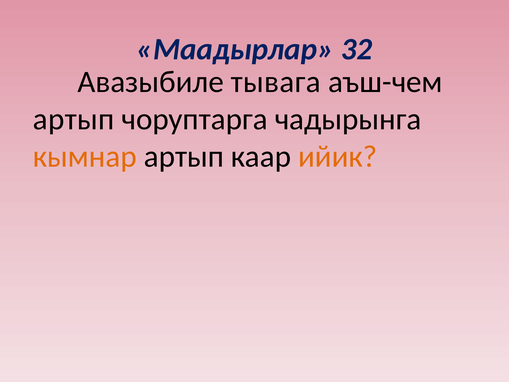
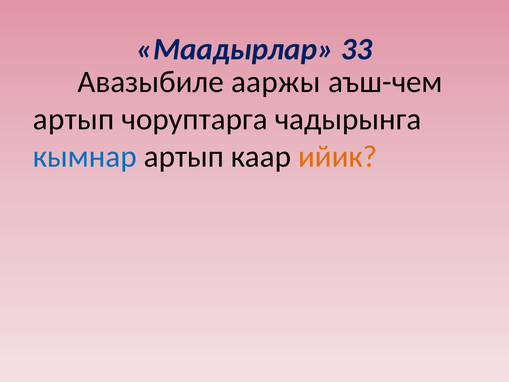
32: 32 -> 33 (357, 49)
тывага: тывага -> ааржы (276, 82)
кымнар colour: orange -> blue (85, 157)
